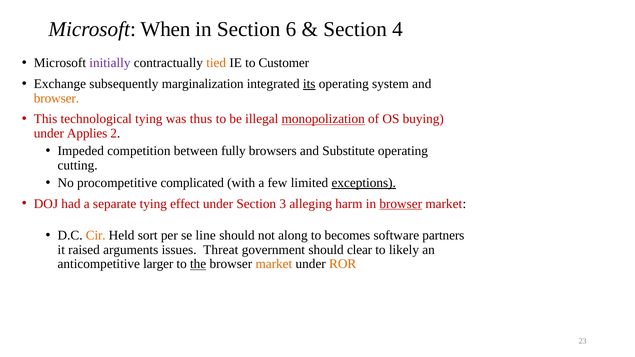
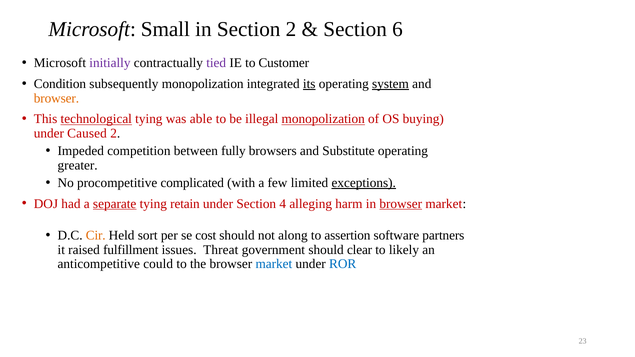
When: When -> Small (165, 29)
Section 6: 6 -> 2 (291, 29)
4: 4 -> 6 (397, 29)
tied colour: orange -> purple (216, 63)
Exchange: Exchange -> Condition (60, 84)
subsequently marginalization: marginalization -> monopolization (203, 84)
system underline: none -> present (390, 84)
technological underline: none -> present (96, 119)
thus: thus -> able (201, 119)
Applies: Applies -> Caused (87, 133)
cutting: cutting -> greater (78, 165)
separate underline: none -> present (115, 204)
effect: effect -> retain (185, 204)
3: 3 -> 4 (283, 204)
line: line -> cost (206, 236)
becomes: becomes -> assertion (347, 236)
arguments: arguments -> fulfillment (131, 250)
larger: larger -> could (158, 264)
the underline: present -> none (198, 264)
market colour: orange -> blue (274, 264)
ROR colour: orange -> blue (343, 264)
